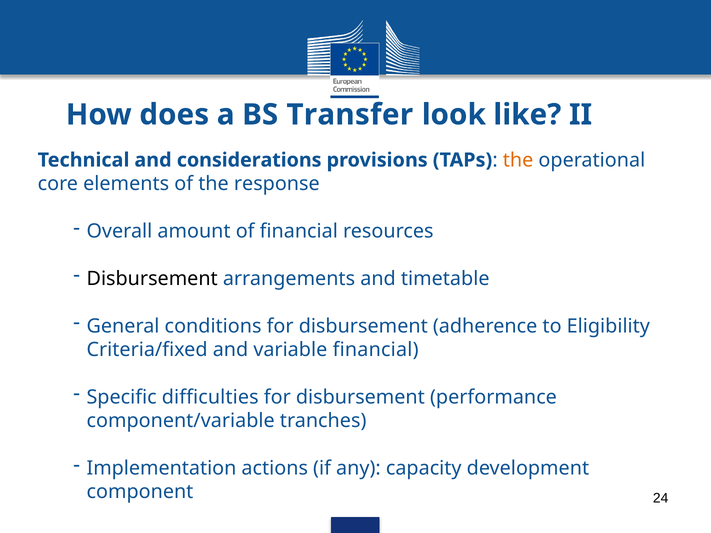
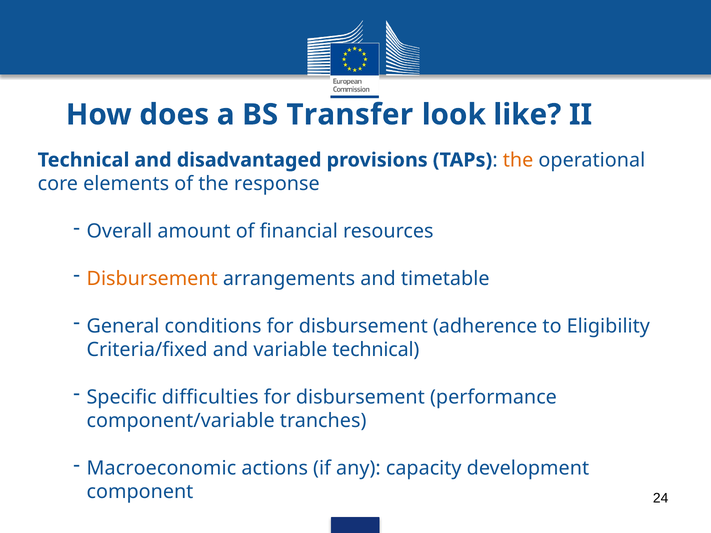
considerations: considerations -> disadvantaged (249, 160)
Disbursement colour: black -> orange (152, 279)
variable financial: financial -> technical (376, 350)
Implementation: Implementation -> Macroeconomic (161, 468)
